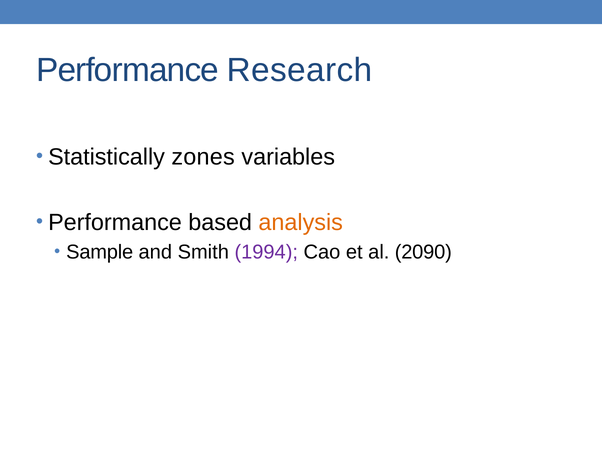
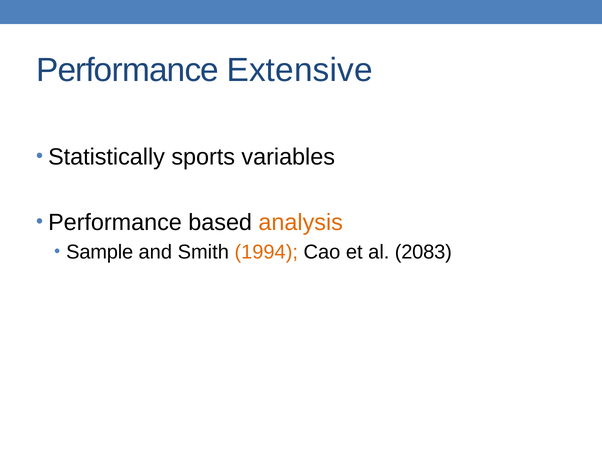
Research: Research -> Extensive (300, 70)
zones: zones -> sports (203, 157)
1994 colour: purple -> orange (266, 252)
2090: 2090 -> 2083 (423, 252)
